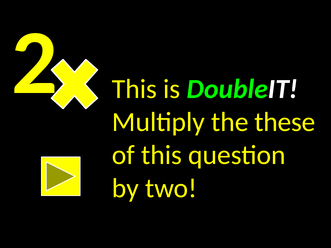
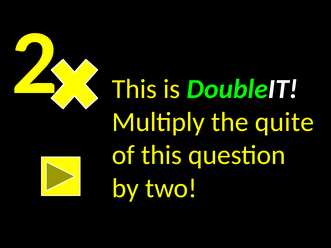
these: these -> quite (285, 122)
